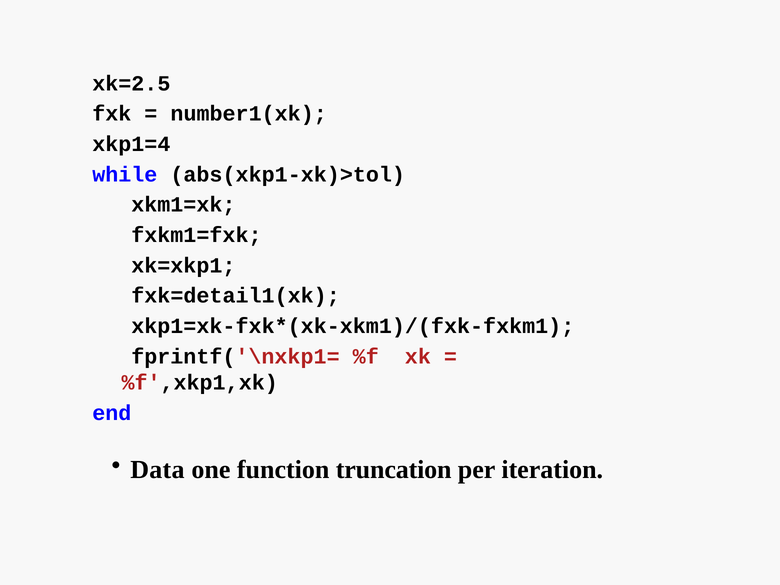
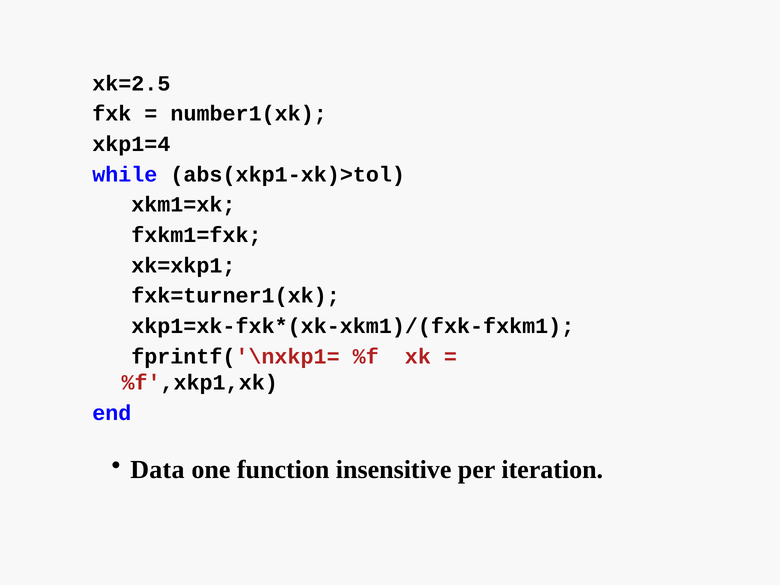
fxk=detail1(xk: fxk=detail1(xk -> fxk=turner1(xk (236, 296)
truncation: truncation -> insensitive (394, 470)
